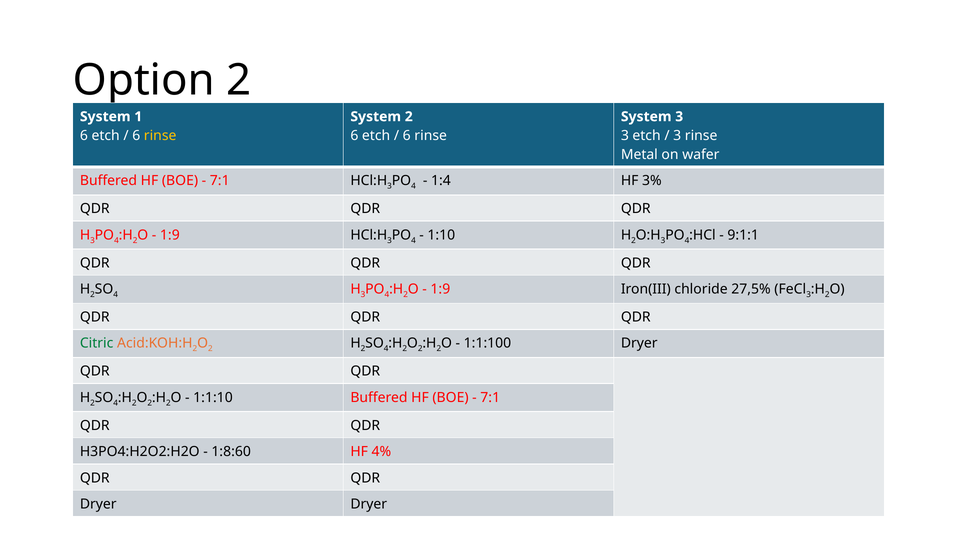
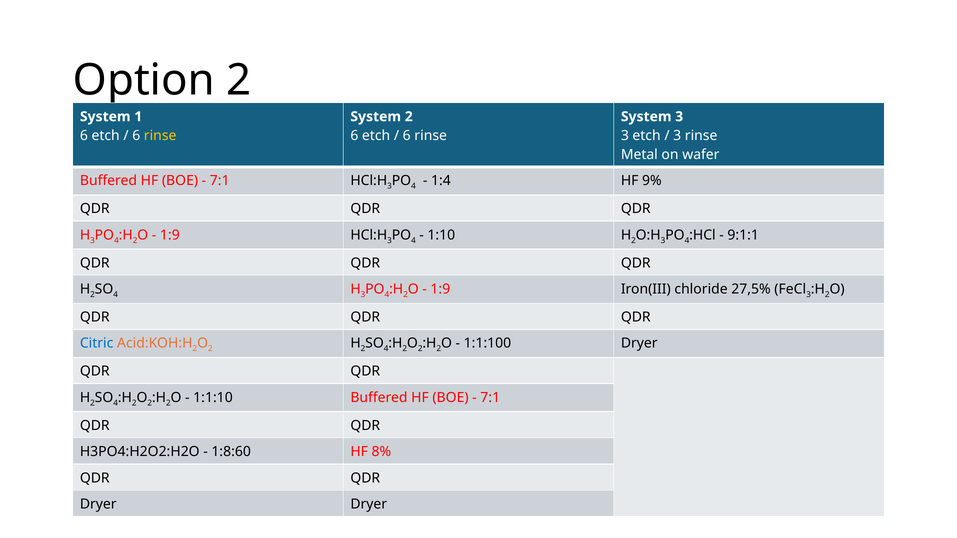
3%: 3% -> 9% (652, 181)
Citric colour: green -> blue (97, 344)
4%: 4% -> 8% (381, 452)
